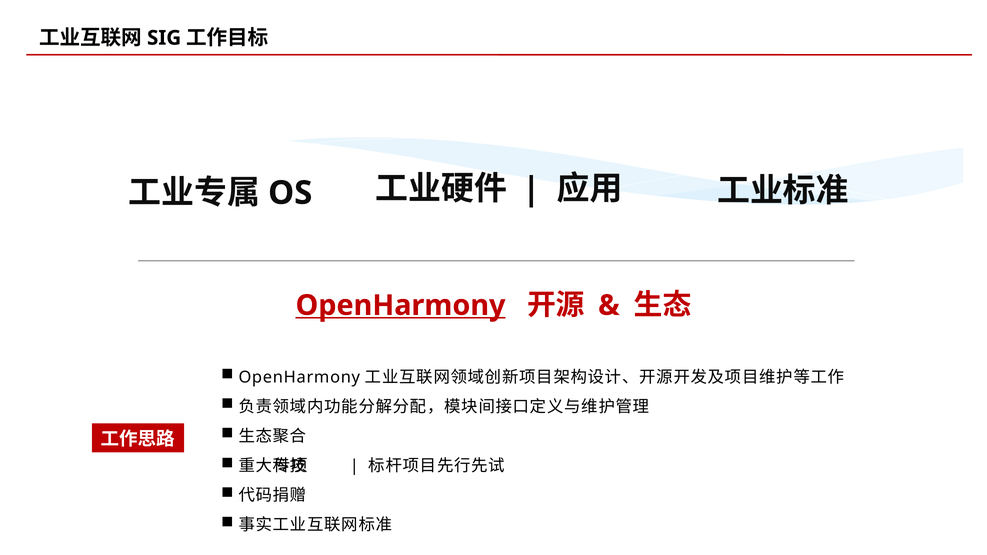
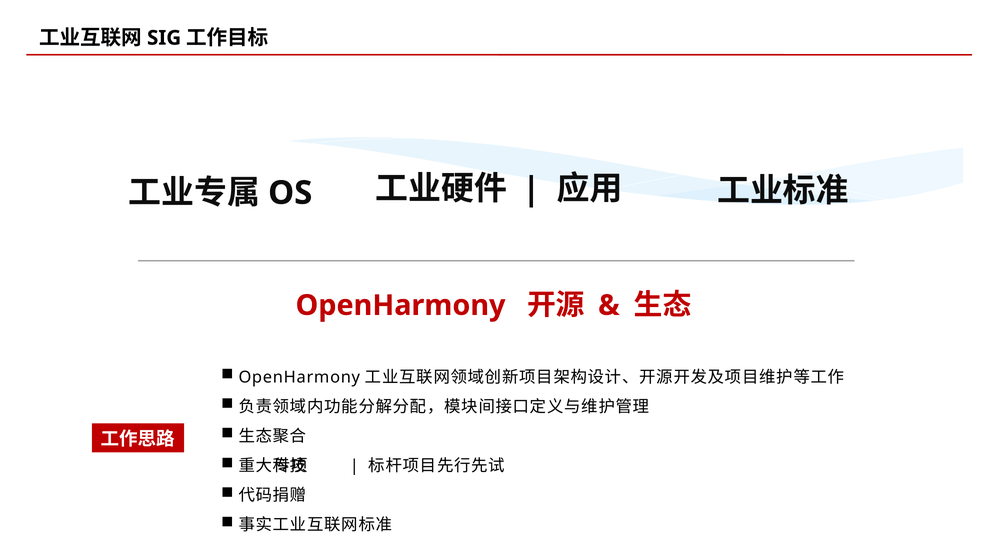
OpenHarmony underline: present -> none (400, 305)
